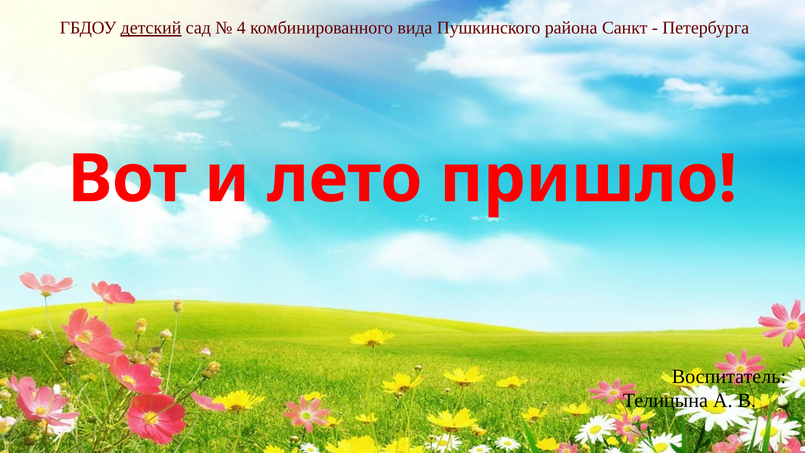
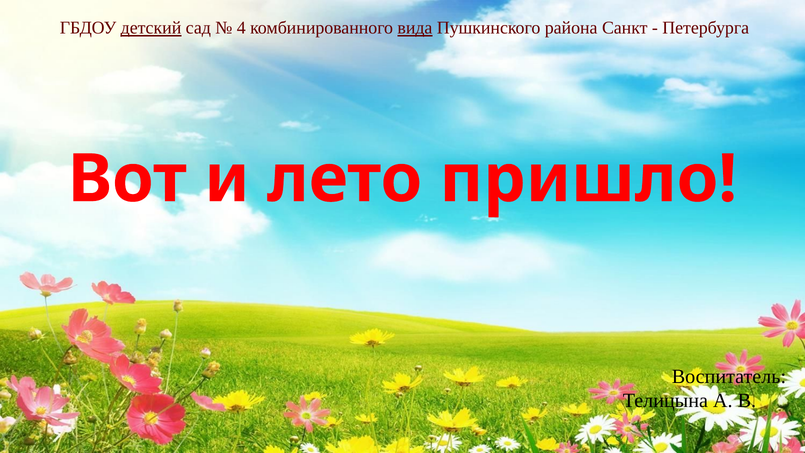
вида underline: none -> present (415, 28)
